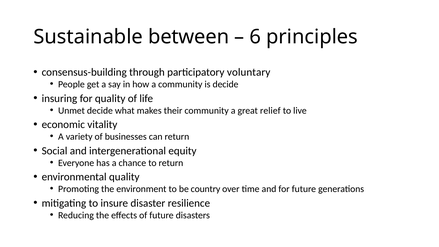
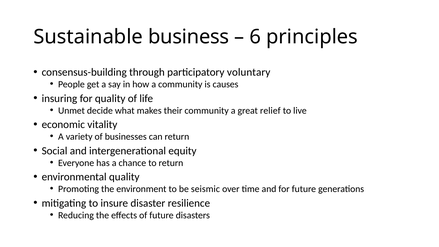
between: between -> business (189, 37)
is decide: decide -> causes (226, 84)
country: country -> seismic (205, 189)
